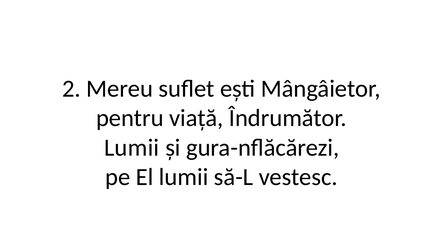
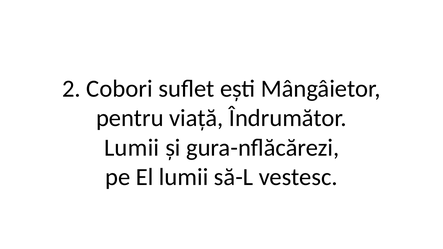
Mereu: Mereu -> Cobori (120, 89)
